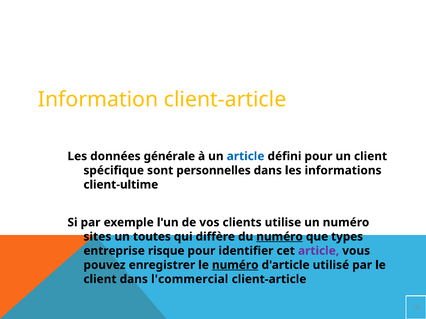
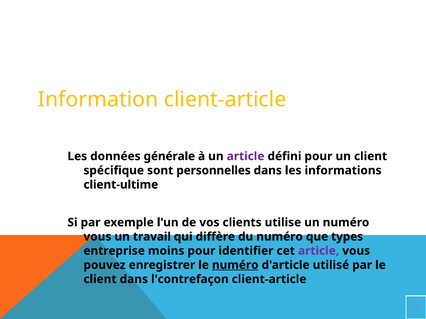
article colour: blue -> purple (246, 156)
sites: sites -> vous (97, 237)
toutes: toutes -> travail (152, 237)
numéro underline: present -> none (280, 237)
risque: risque -> moins (166, 251)
l'commercial: l'commercial -> l'contrefaçon (190, 280)
